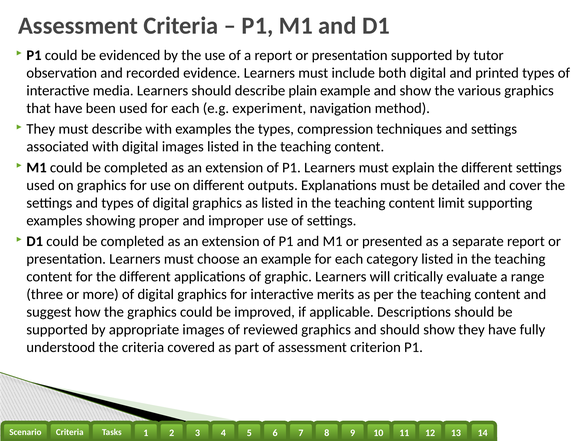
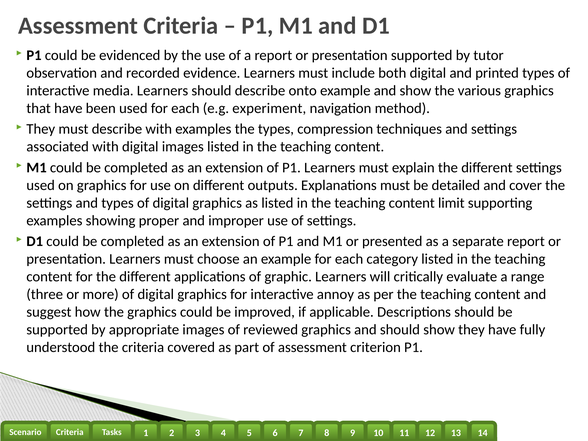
plain: plain -> onto (303, 91)
merits: merits -> annoy (335, 294)
